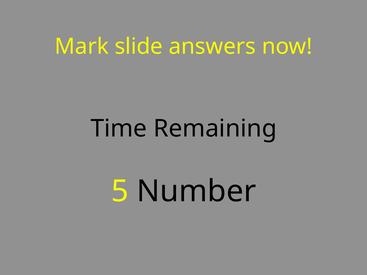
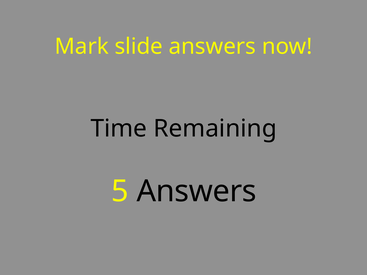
5 Number: Number -> Answers (197, 191)
